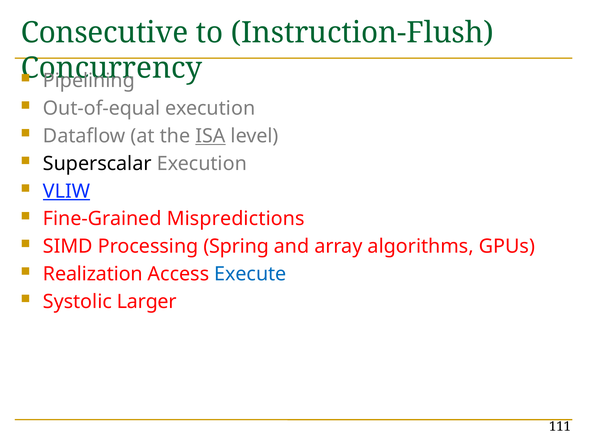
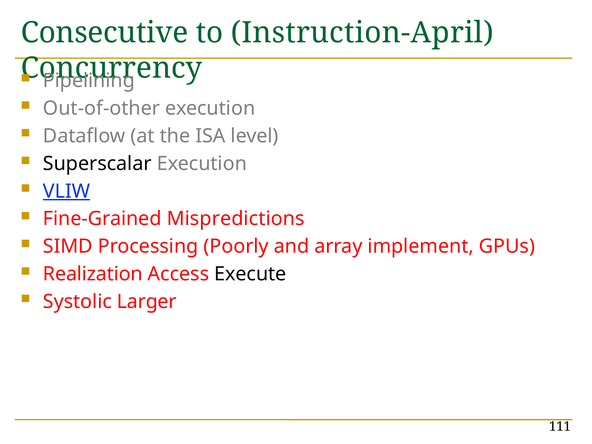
Instruction-Flush: Instruction-Flush -> Instruction-April (362, 33)
Out-of-equal: Out-of-equal -> Out-of-other (102, 108)
ISA underline: present -> none (210, 136)
Spring: Spring -> Poorly (236, 246)
algorithms: algorithms -> implement (421, 246)
Execute colour: blue -> black (250, 274)
